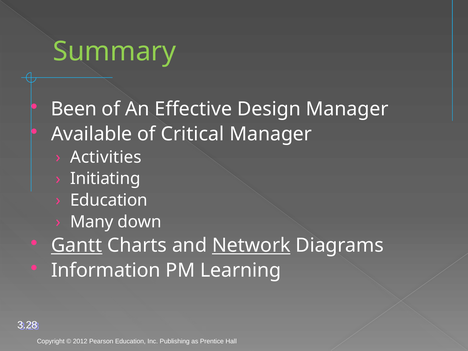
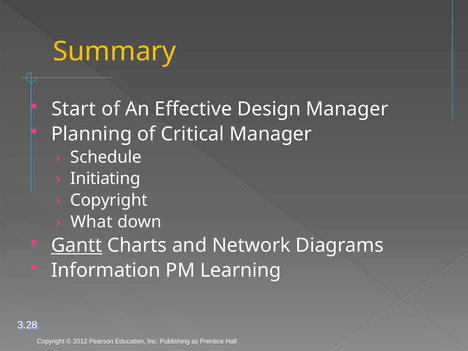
Summary colour: light green -> yellow (114, 51)
Been: Been -> Start (74, 109)
Available: Available -> Planning (92, 134)
Activities: Activities -> Schedule (106, 157)
Education: Education -> Copyright (109, 200)
Many: Many -> What (92, 222)
Network underline: present -> none (251, 245)
